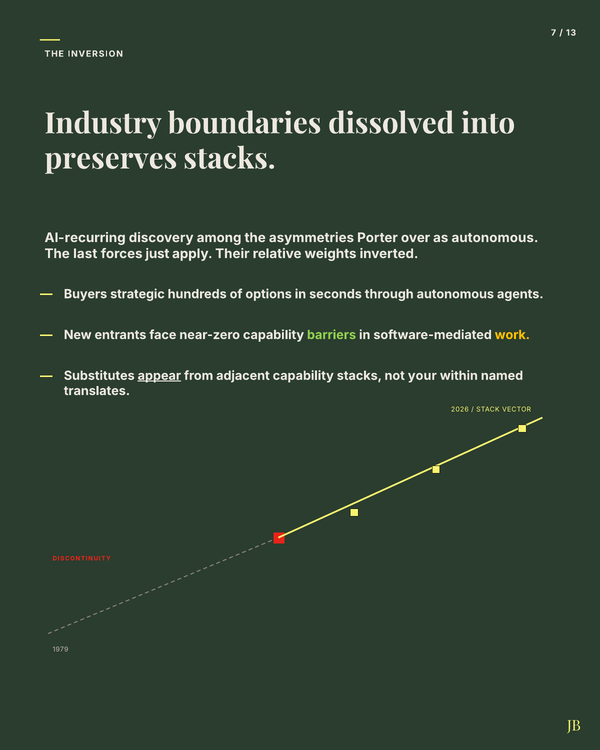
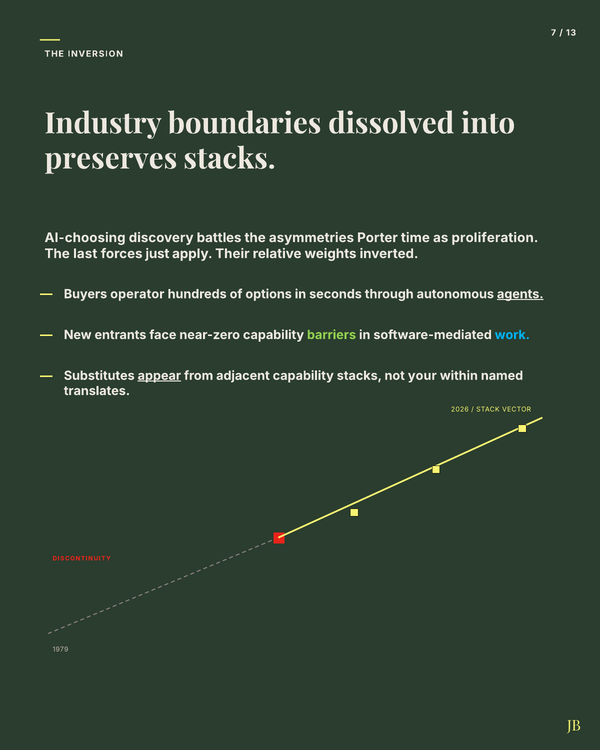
AI-recurring: AI-recurring -> AI-choosing (85, 238)
among: among -> battles (219, 238)
over: over -> time (415, 238)
as autonomous: autonomous -> proliferation (495, 238)
strategic: strategic -> operator (137, 294)
agents underline: none -> present (520, 294)
work colour: yellow -> light blue (512, 335)
